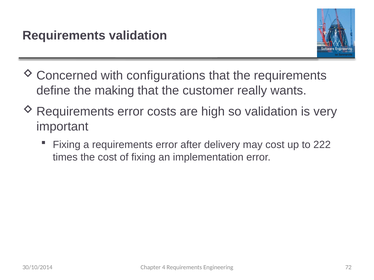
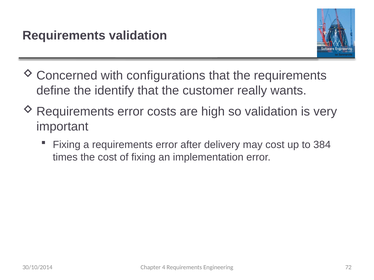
making: making -> identify (114, 91)
222: 222 -> 384 (322, 145)
